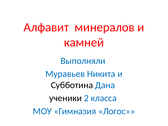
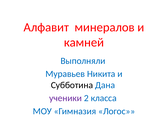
ученики colour: black -> purple (66, 98)
